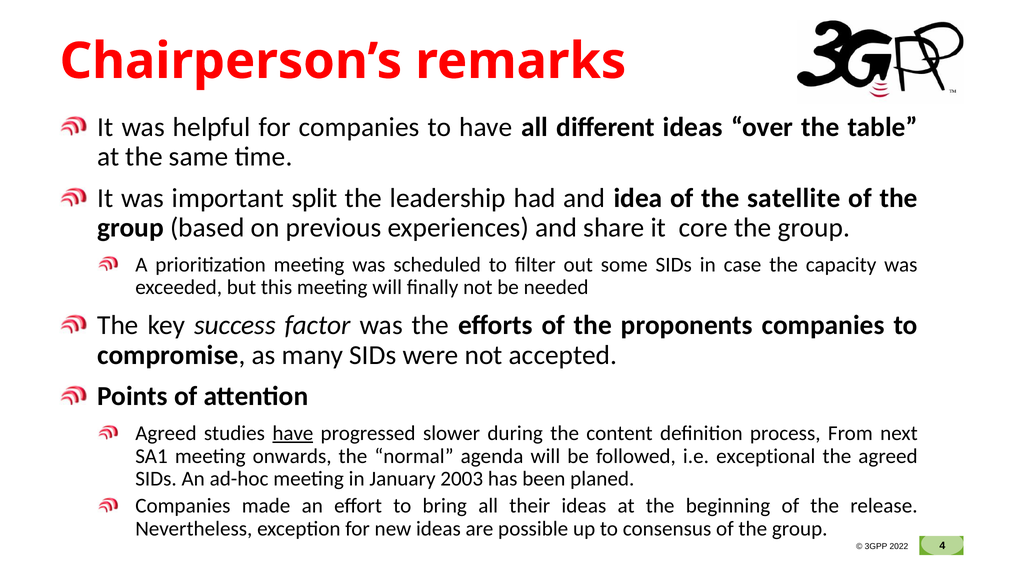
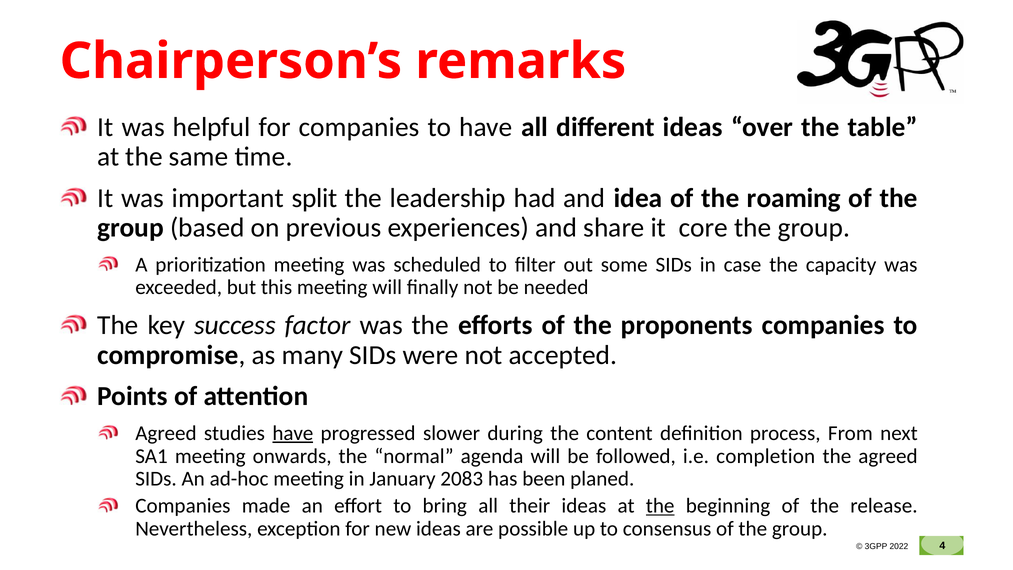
satellite: satellite -> roaming (794, 198)
exceptional: exceptional -> completion (766, 456)
2003: 2003 -> 2083 (462, 479)
the underline: none -> present (660, 506)
